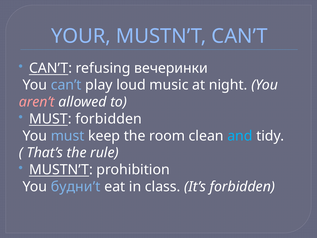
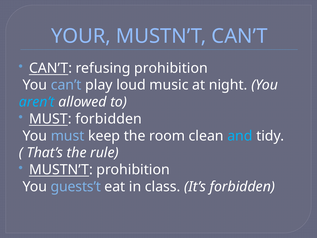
refusing вечеринки: вечеринки -> prohibition (171, 68)
aren’t colour: pink -> light blue (37, 102)
будни’t: будни’t -> guests’t (76, 186)
